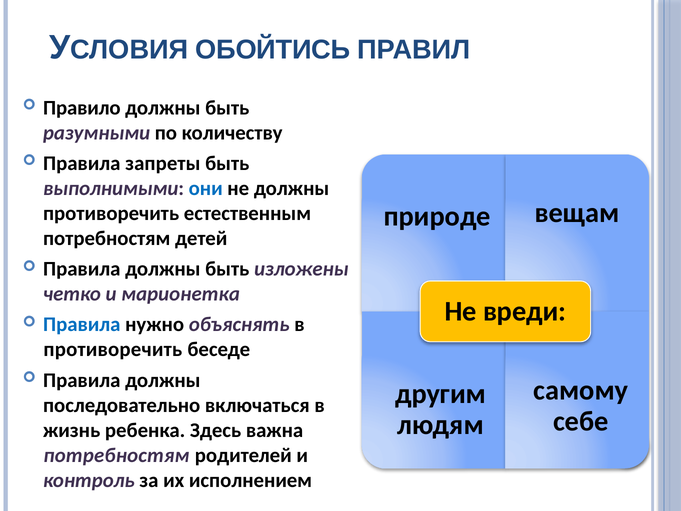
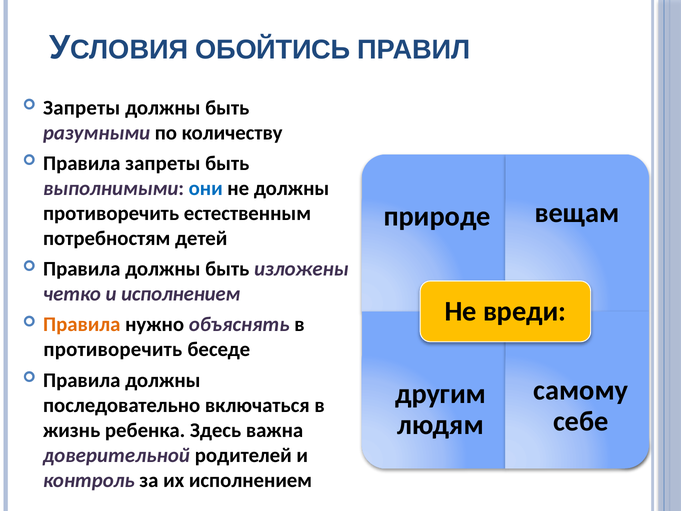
Правило: Правило -> Запреты (82, 108)
и марионетка: марионетка -> исполнением (181, 294)
Правила colour: blue -> orange (82, 324)
потребностям: потребностям -> доверительной (117, 455)
